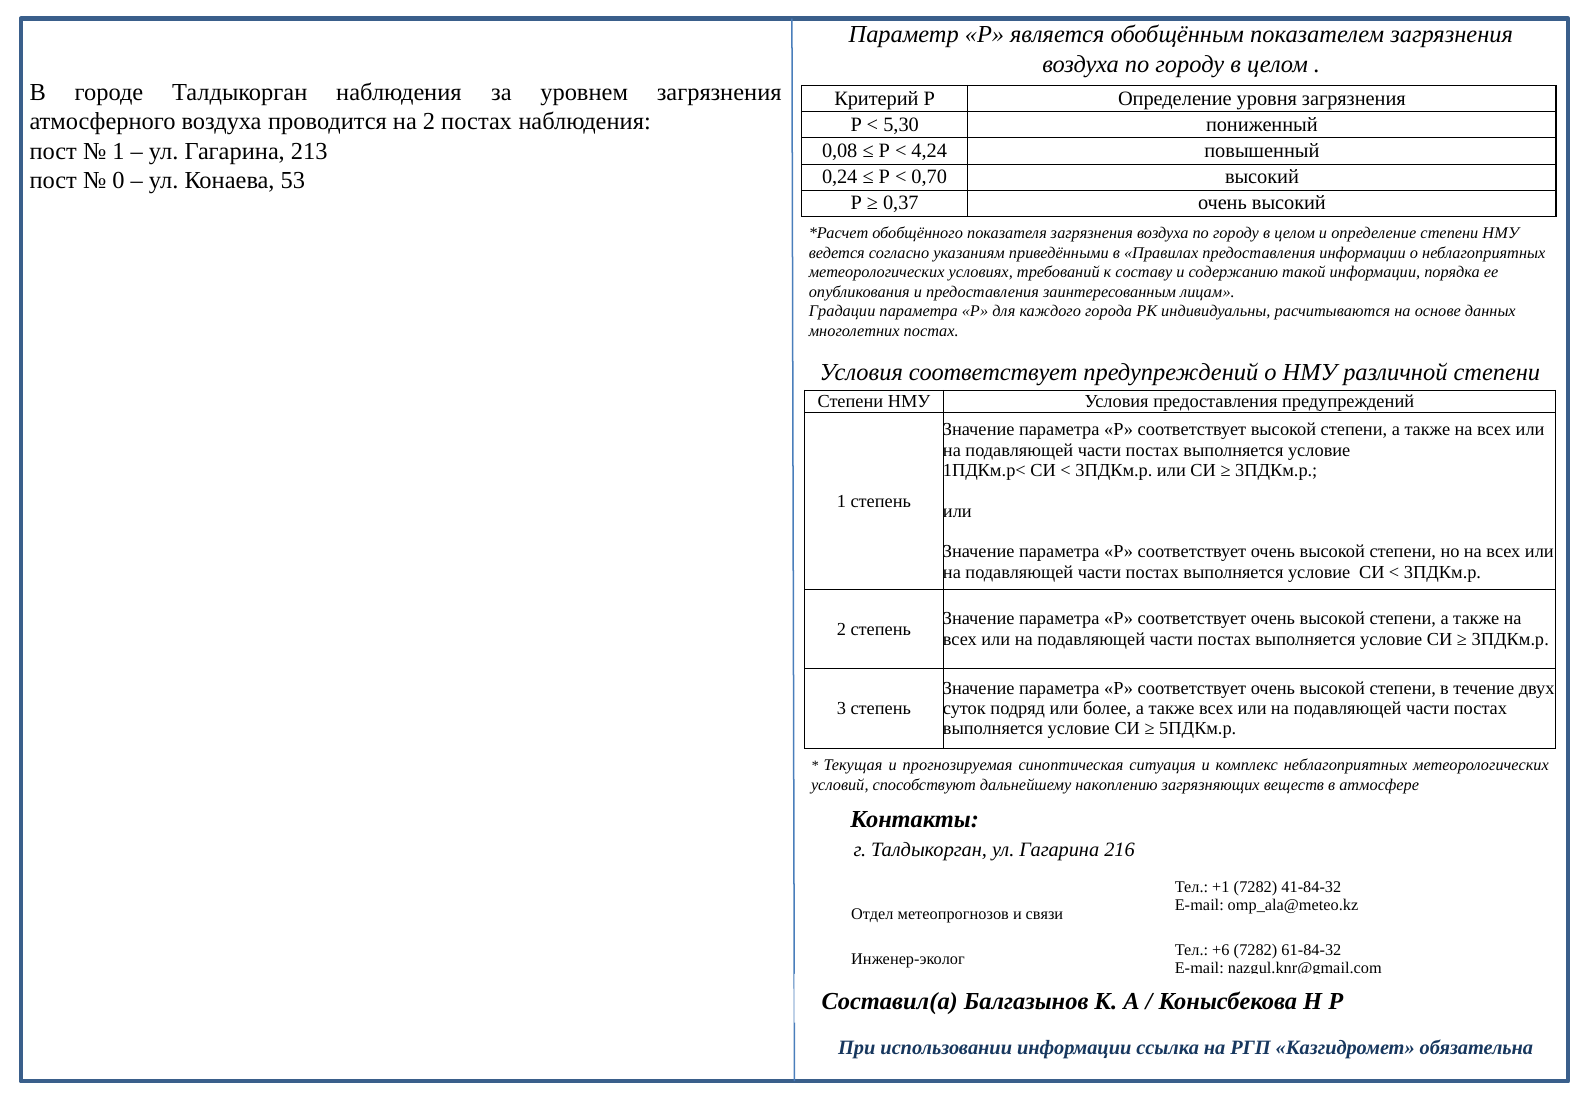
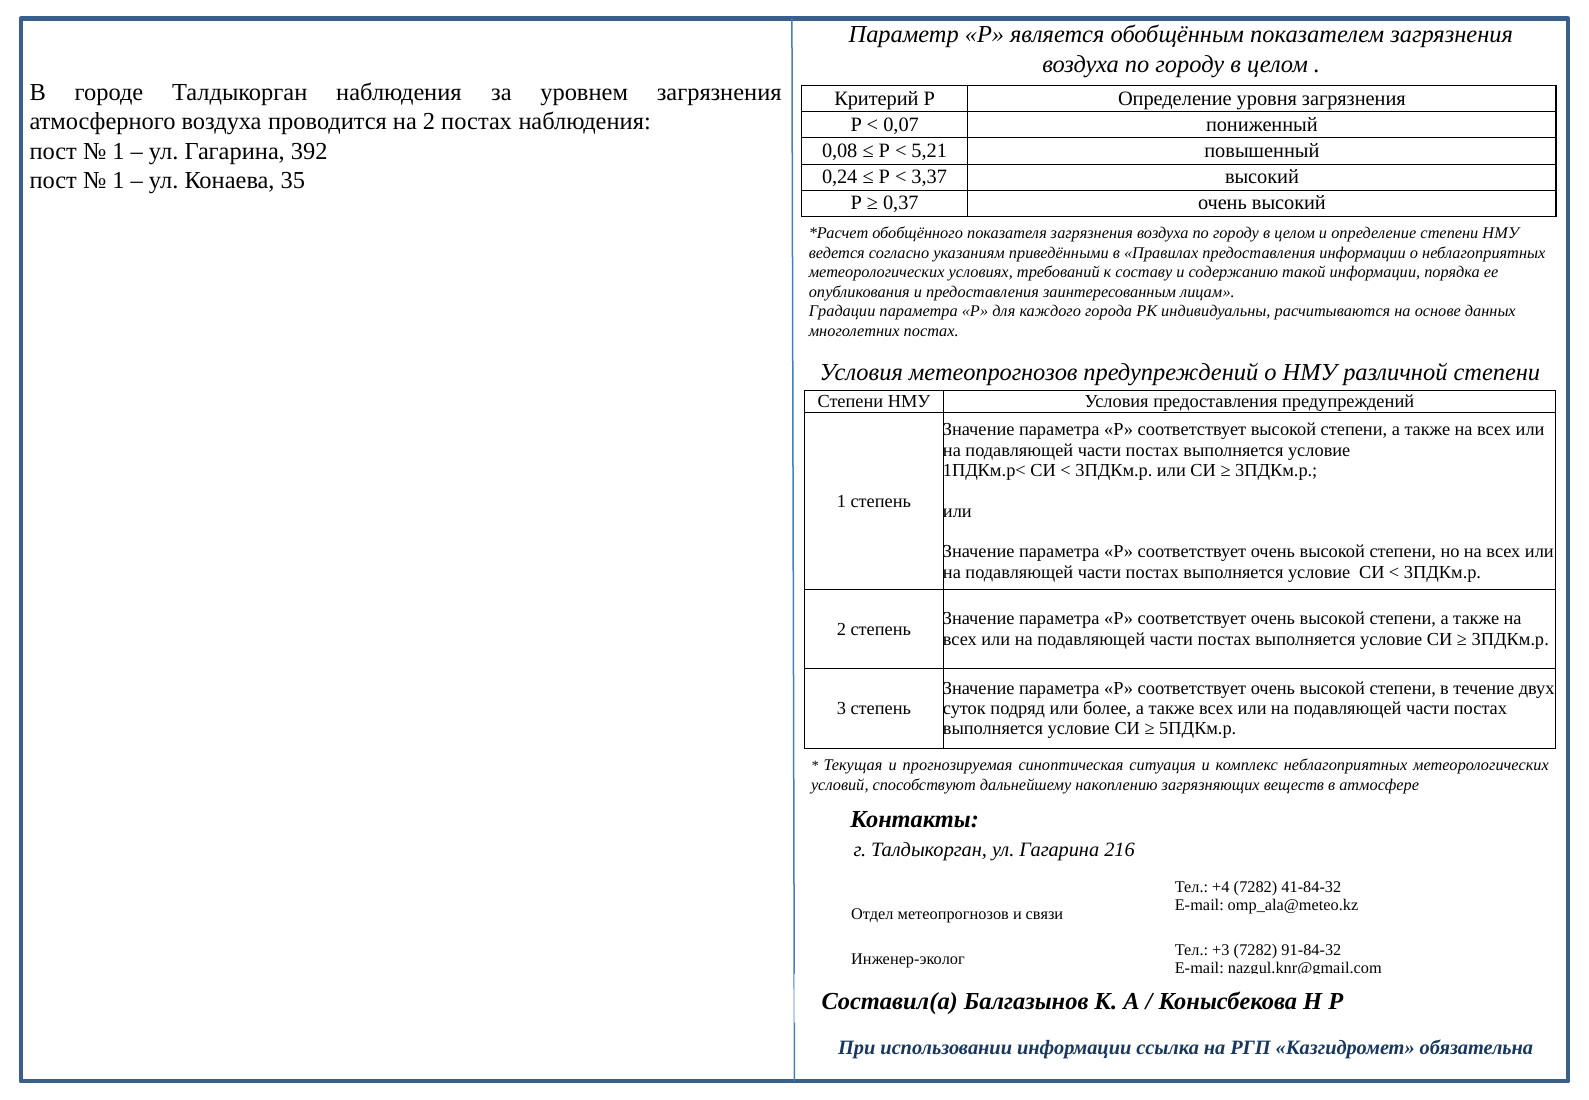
5,30: 5,30 -> 0,07 (901, 125)
213: 213 -> 392 (309, 151)
4,24: 4,24 -> 5,21 (929, 151)
0,70: 0,70 -> 3,37 (929, 177)
0: 0 -> 1 (118, 180)
53: 53 -> 35 (293, 180)
Условия соответствует: соответствует -> метеопрогнозов (993, 372)
+1: +1 -> +4 (1221, 887)
+6: +6 -> +3 (1221, 950)
61-84-32: 61-84-32 -> 91-84-32 (1311, 950)
